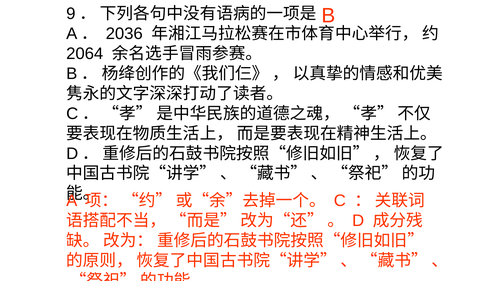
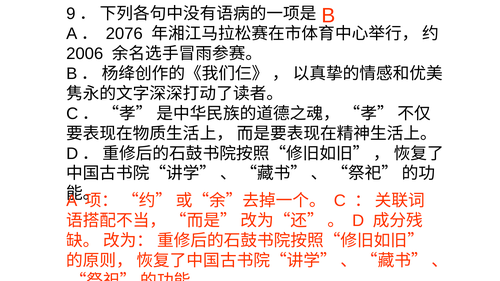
2036: 2036 -> 2076 (124, 34)
2064: 2064 -> 2006 (85, 54)
